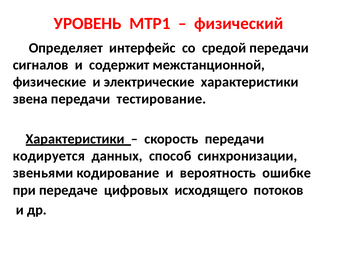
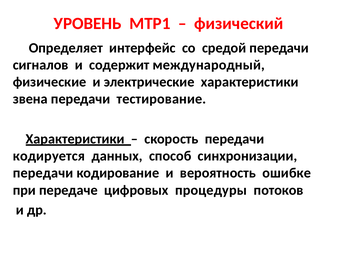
межстанционной: межстанционной -> международный (209, 65)
звеньями: звеньями -> передачи (43, 173)
исходящего: исходящего -> процедуры (211, 190)
